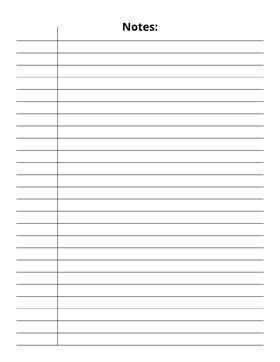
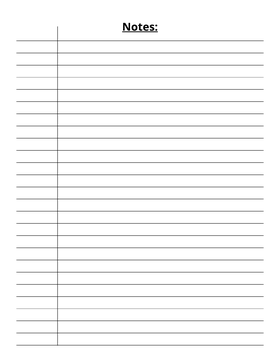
Notes underline: none -> present (140, 27)
